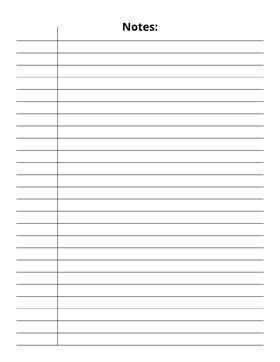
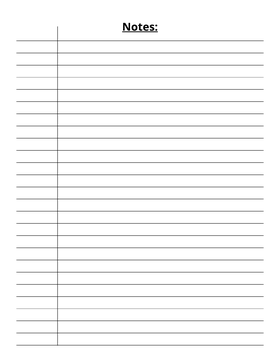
Notes underline: none -> present (140, 27)
